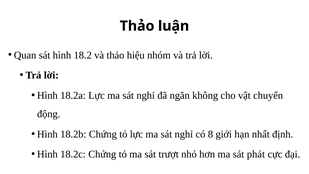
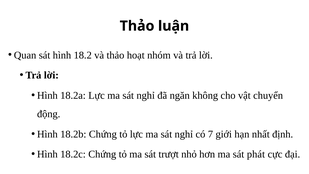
hiệu: hiệu -> hoạt (136, 55)
8: 8 -> 7 (210, 134)
